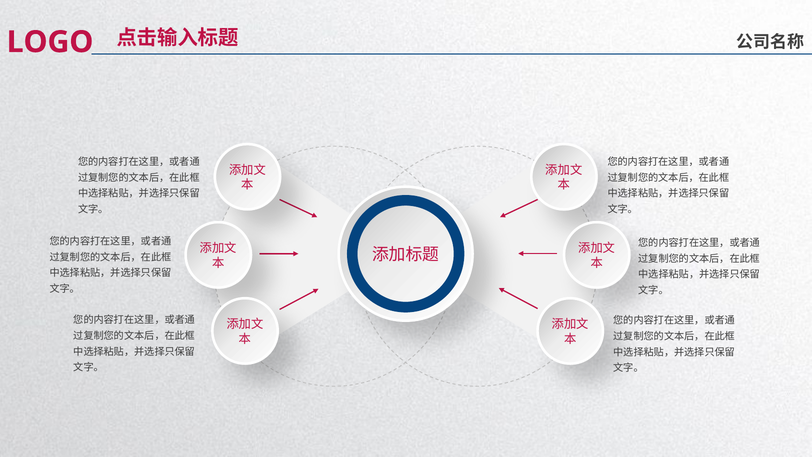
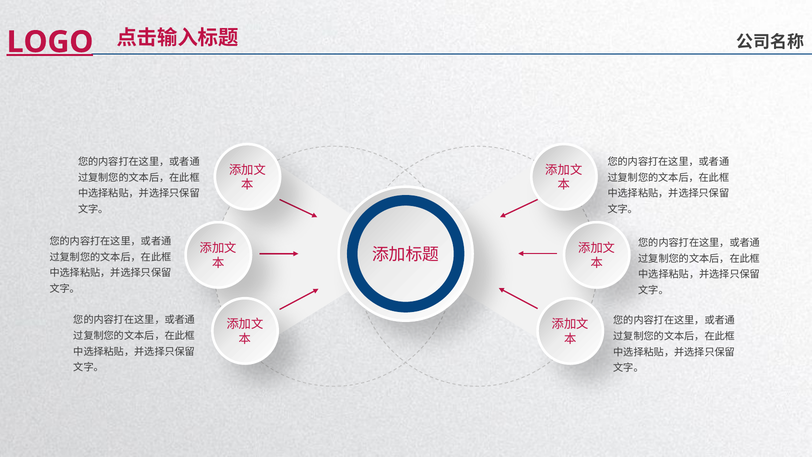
LOGO underline: none -> present (50, 42)
